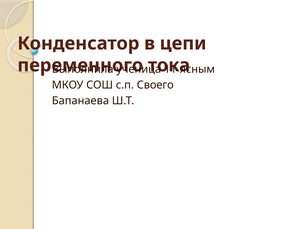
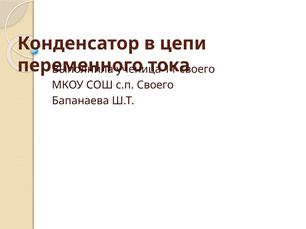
ясным: ясным -> своего (197, 69)
